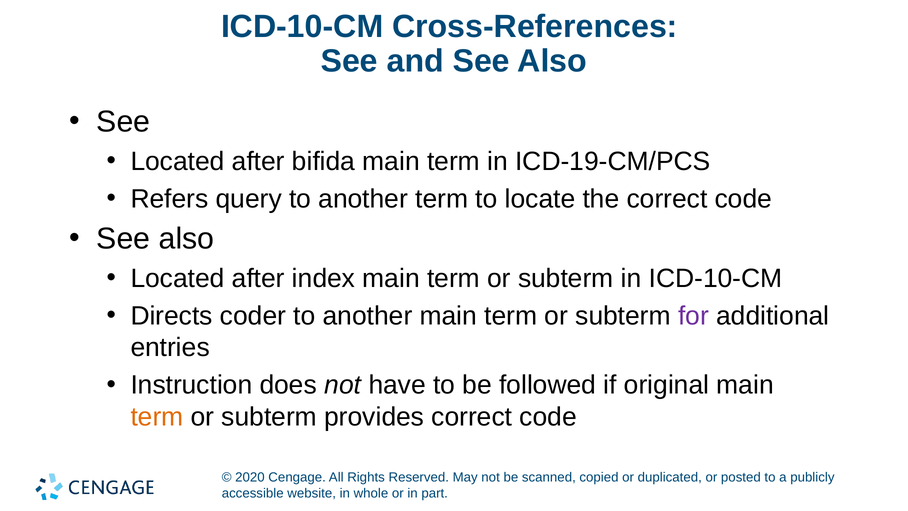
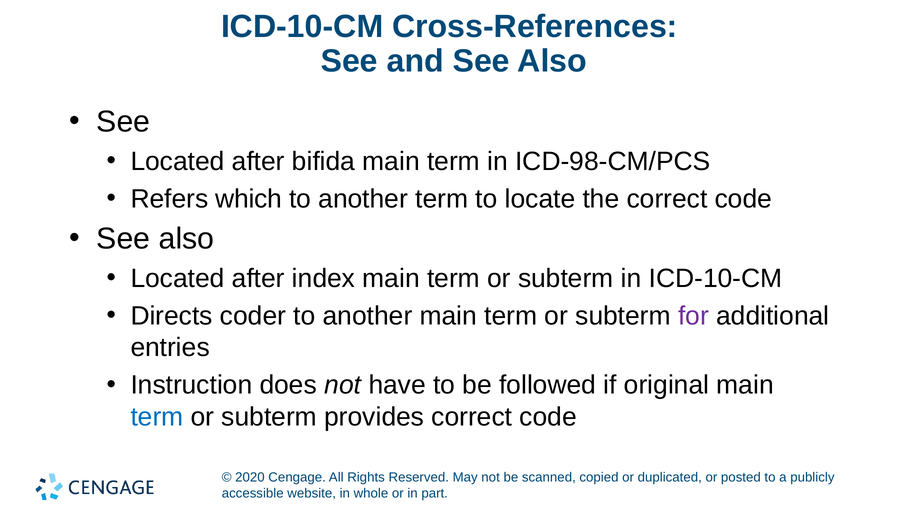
ICD-19-CM/PCS: ICD-19-CM/PCS -> ICD-98-CM/PCS (613, 161)
query: query -> which (249, 199)
term colour: orange -> blue (157, 417)
